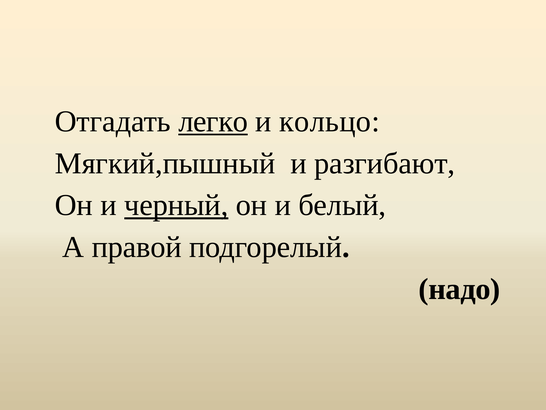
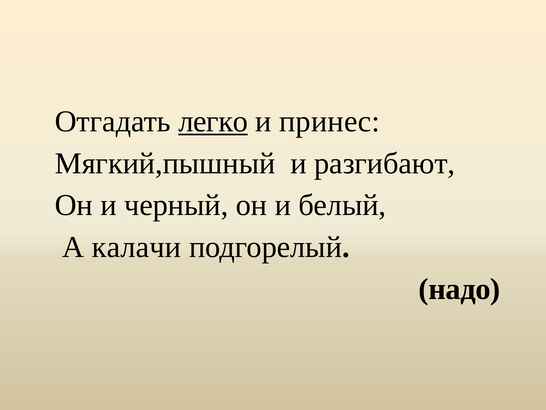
кольцо: кольцо -> принес (330, 121)
черный underline: present -> none (176, 205)
правой: правой -> калачи (136, 247)
